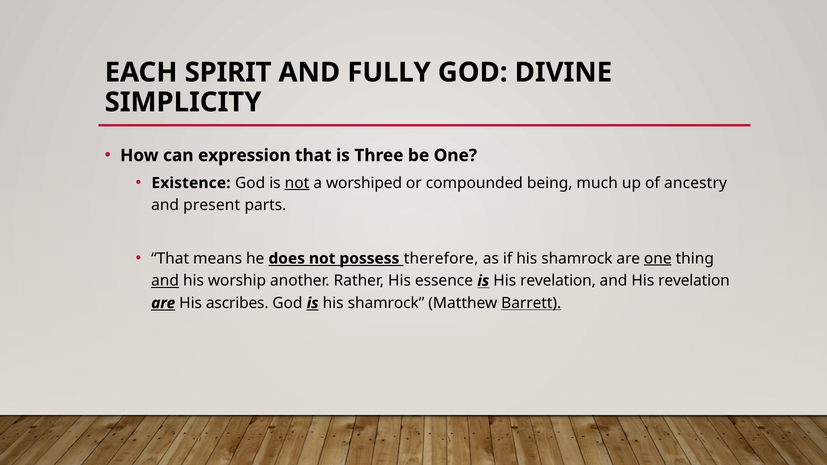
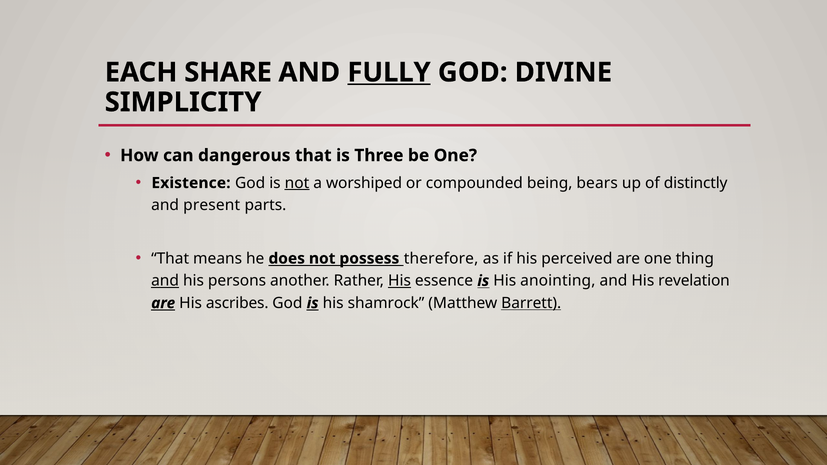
SPIRIT: SPIRIT -> SHARE (228, 72)
FULLY underline: none -> present (389, 72)
expression: expression -> dangerous (244, 156)
much: much -> bears (597, 183)
ancestry: ancestry -> distinctly (696, 183)
if his shamrock: shamrock -> perceived (577, 259)
one underline: present -> none (658, 259)
worship: worship -> persons (237, 281)
His underline: none -> present (399, 281)
is His revelation: revelation -> anointing (558, 281)
